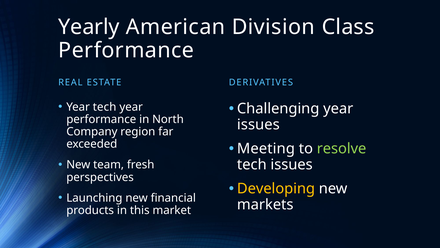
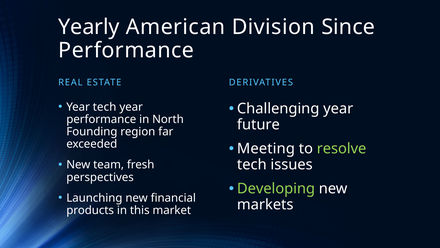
Class: Class -> Since (348, 27)
issues: issues -> future (258, 124)
Company: Company -> Founding (92, 132)
Developing colour: yellow -> light green (276, 188)
